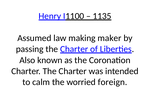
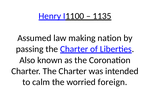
maker: maker -> nation (110, 38)
